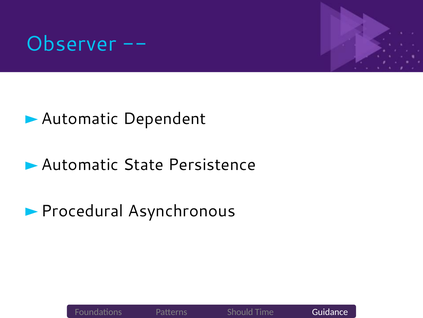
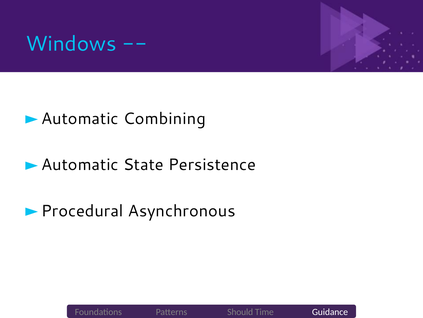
Observer: Observer -> Windows (71, 44)
Dependent: Dependent -> Combining (164, 118)
